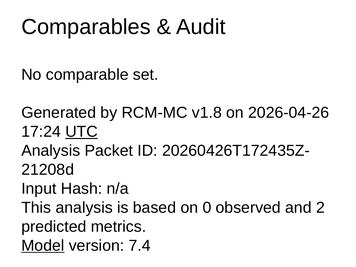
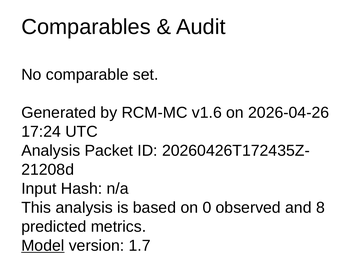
v1.8: v1.8 -> v1.6 (207, 113)
UTC underline: present -> none (82, 132)
2: 2 -> 8 (320, 208)
7.4: 7.4 -> 1.7 (140, 246)
